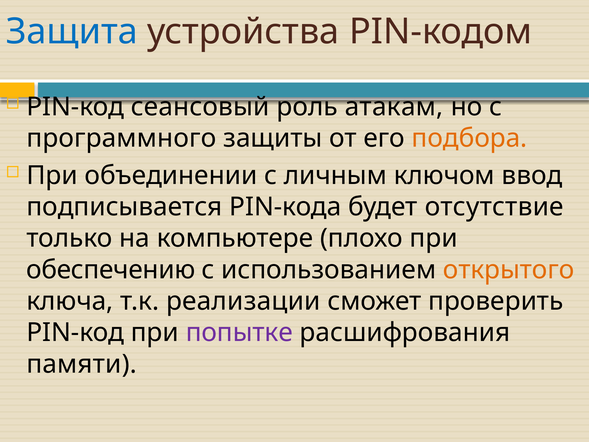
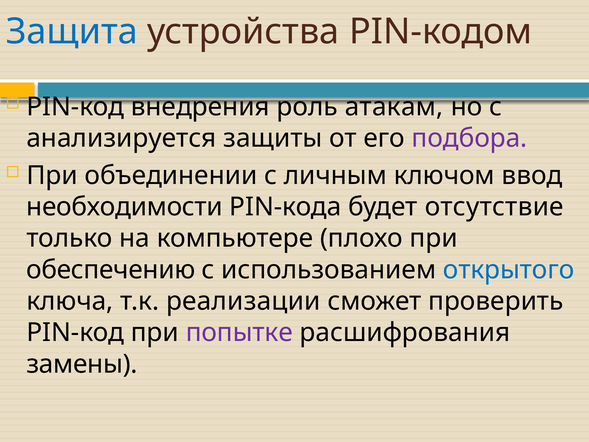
сеансовый: сеансовый -> внедрения (200, 107)
программного: программного -> анализируется (121, 138)
подбора colour: orange -> purple (469, 138)
подписывается: подписывается -> необходимости (124, 207)
открытого colour: orange -> blue (509, 270)
памяти: памяти -> замены (82, 364)
